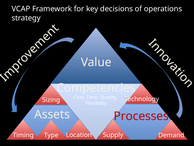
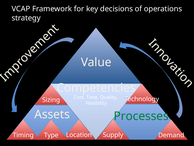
Processes colour: red -> green (141, 116)
